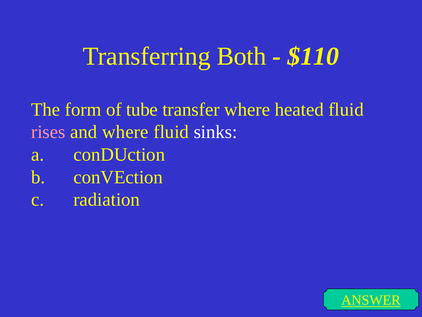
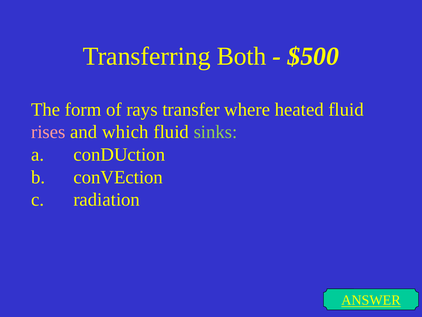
$110: $110 -> $500 (313, 56)
tube: tube -> rays (142, 109)
and where: where -> which (125, 132)
sinks colour: white -> light green (216, 132)
